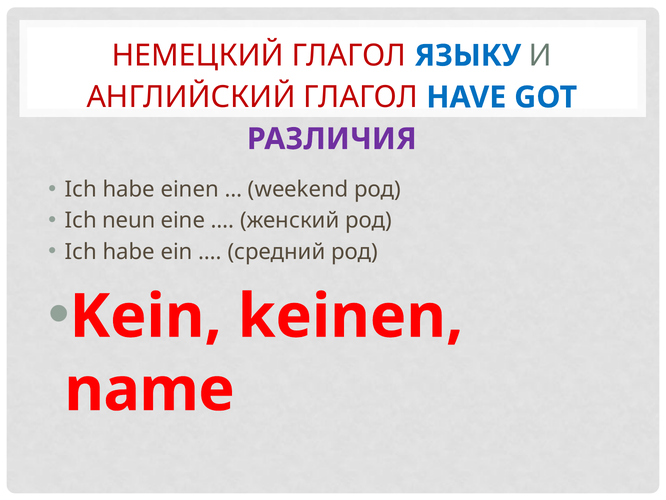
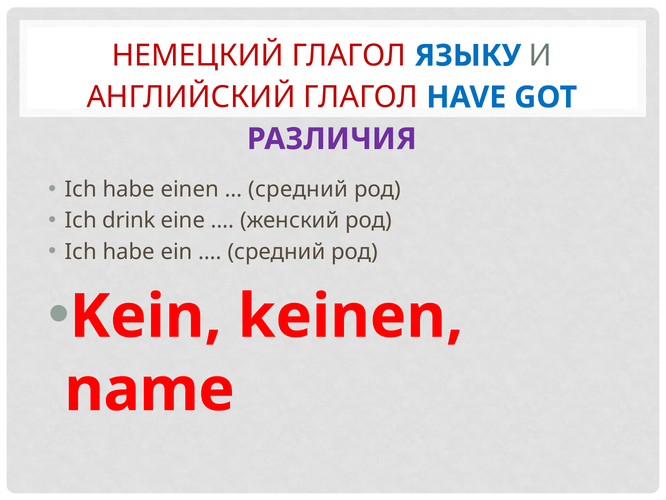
weekend: weekend -> средний (298, 189)
neun: neun -> drink (129, 220)
